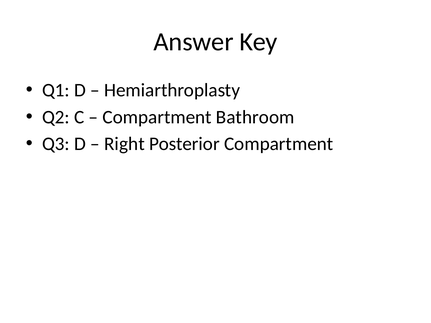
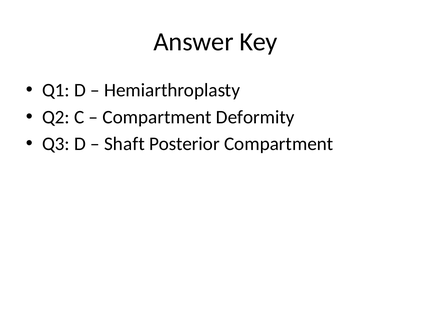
Bathroom: Bathroom -> Deformity (255, 117)
Right: Right -> Shaft (124, 144)
